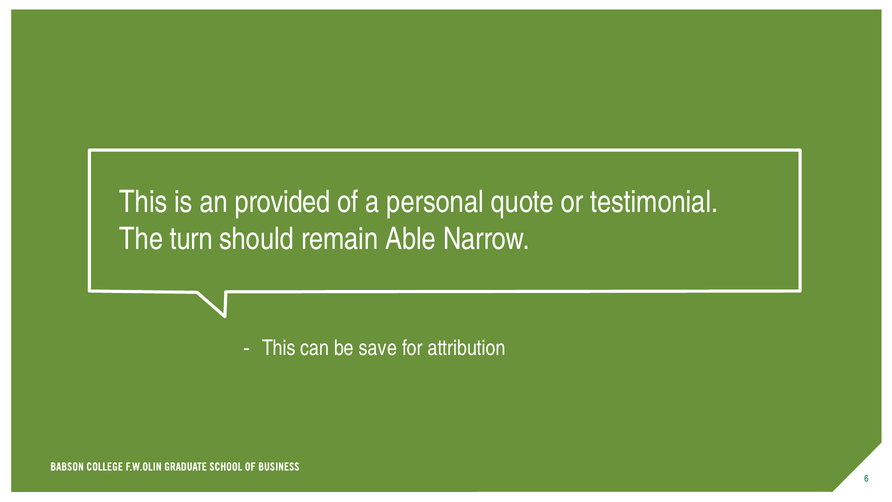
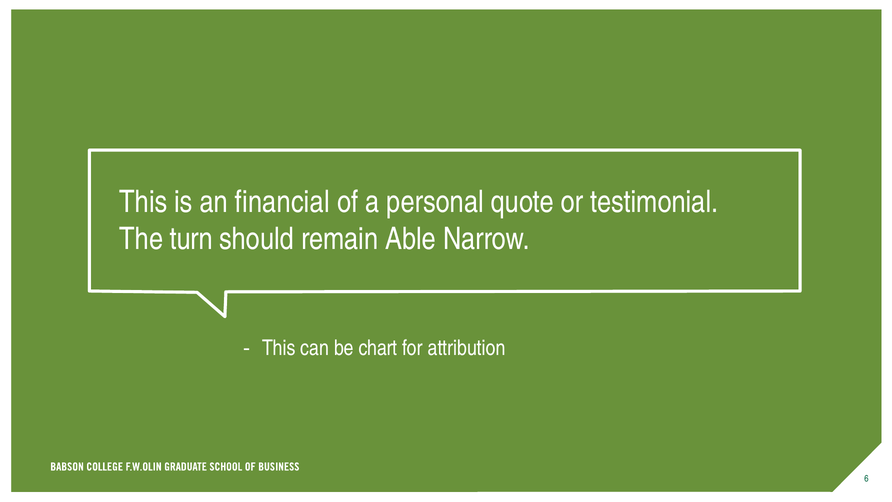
provided: provided -> financial (282, 202)
save: save -> chart (378, 348)
